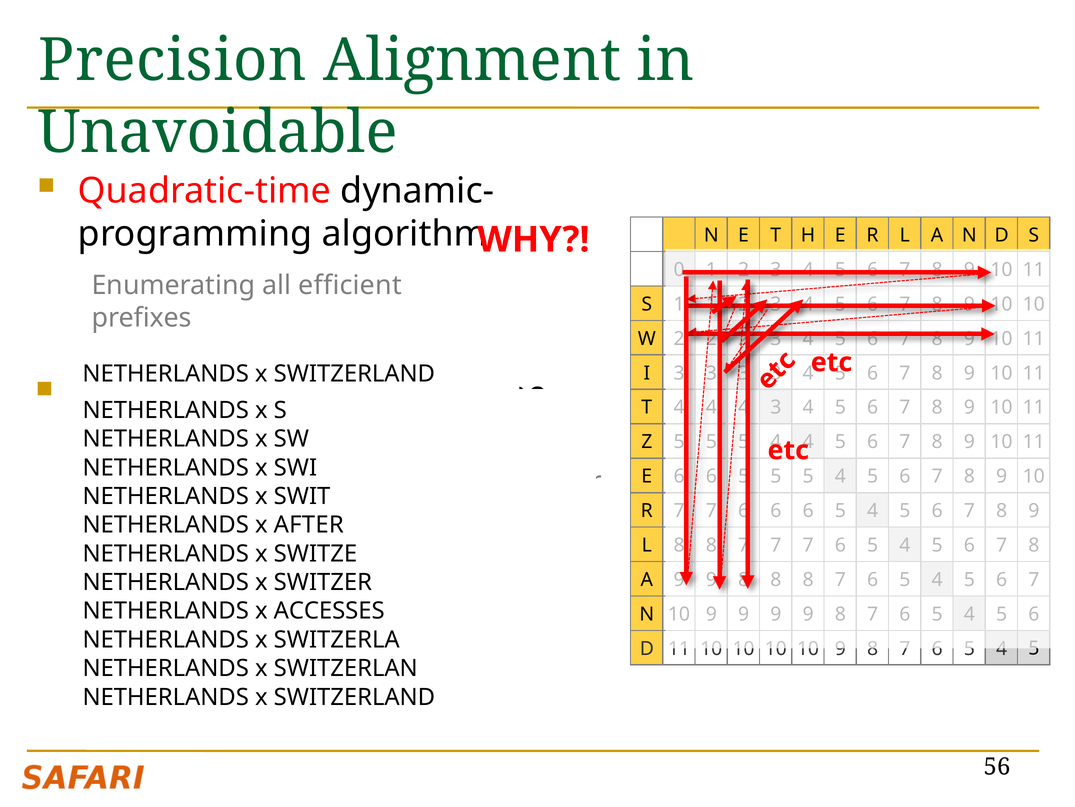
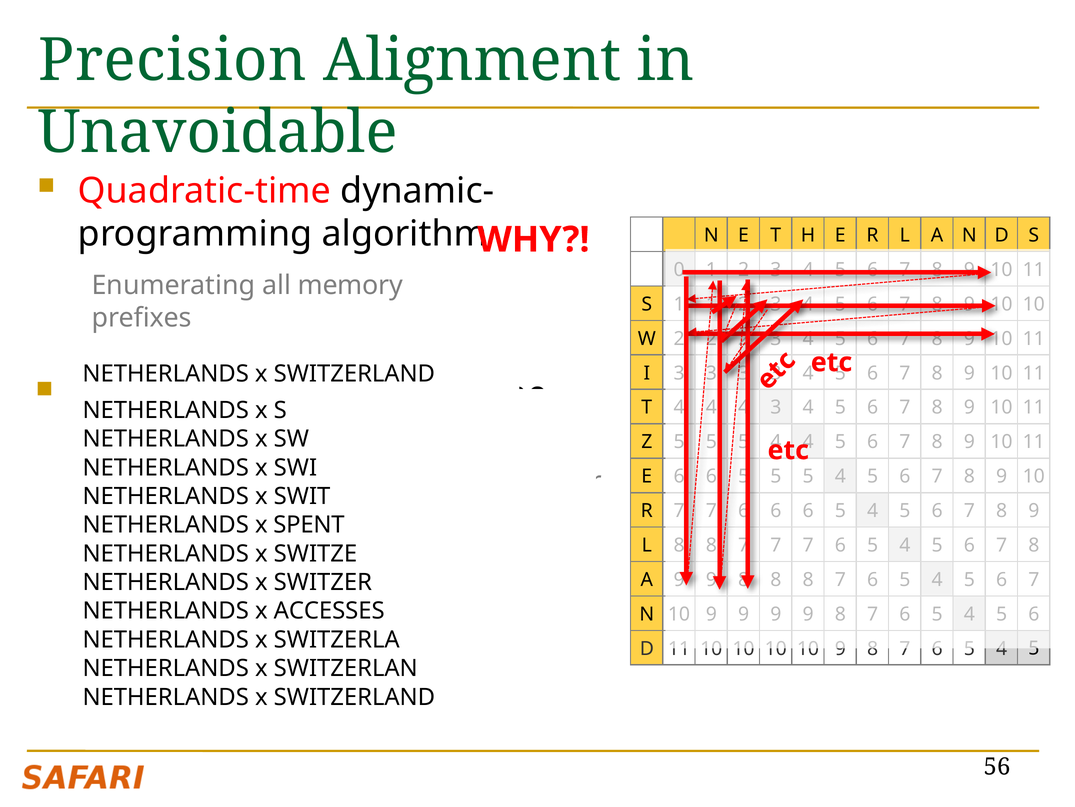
efficient: efficient -> memory (350, 285)
x AFTER: AFTER -> SPENT (309, 525)
